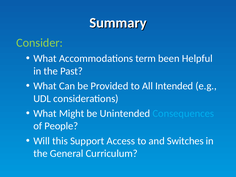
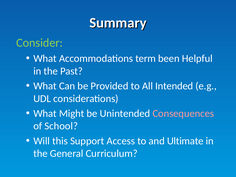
Consequences colour: light blue -> pink (183, 113)
People: People -> School (61, 126)
Switches: Switches -> Ultimate (185, 141)
